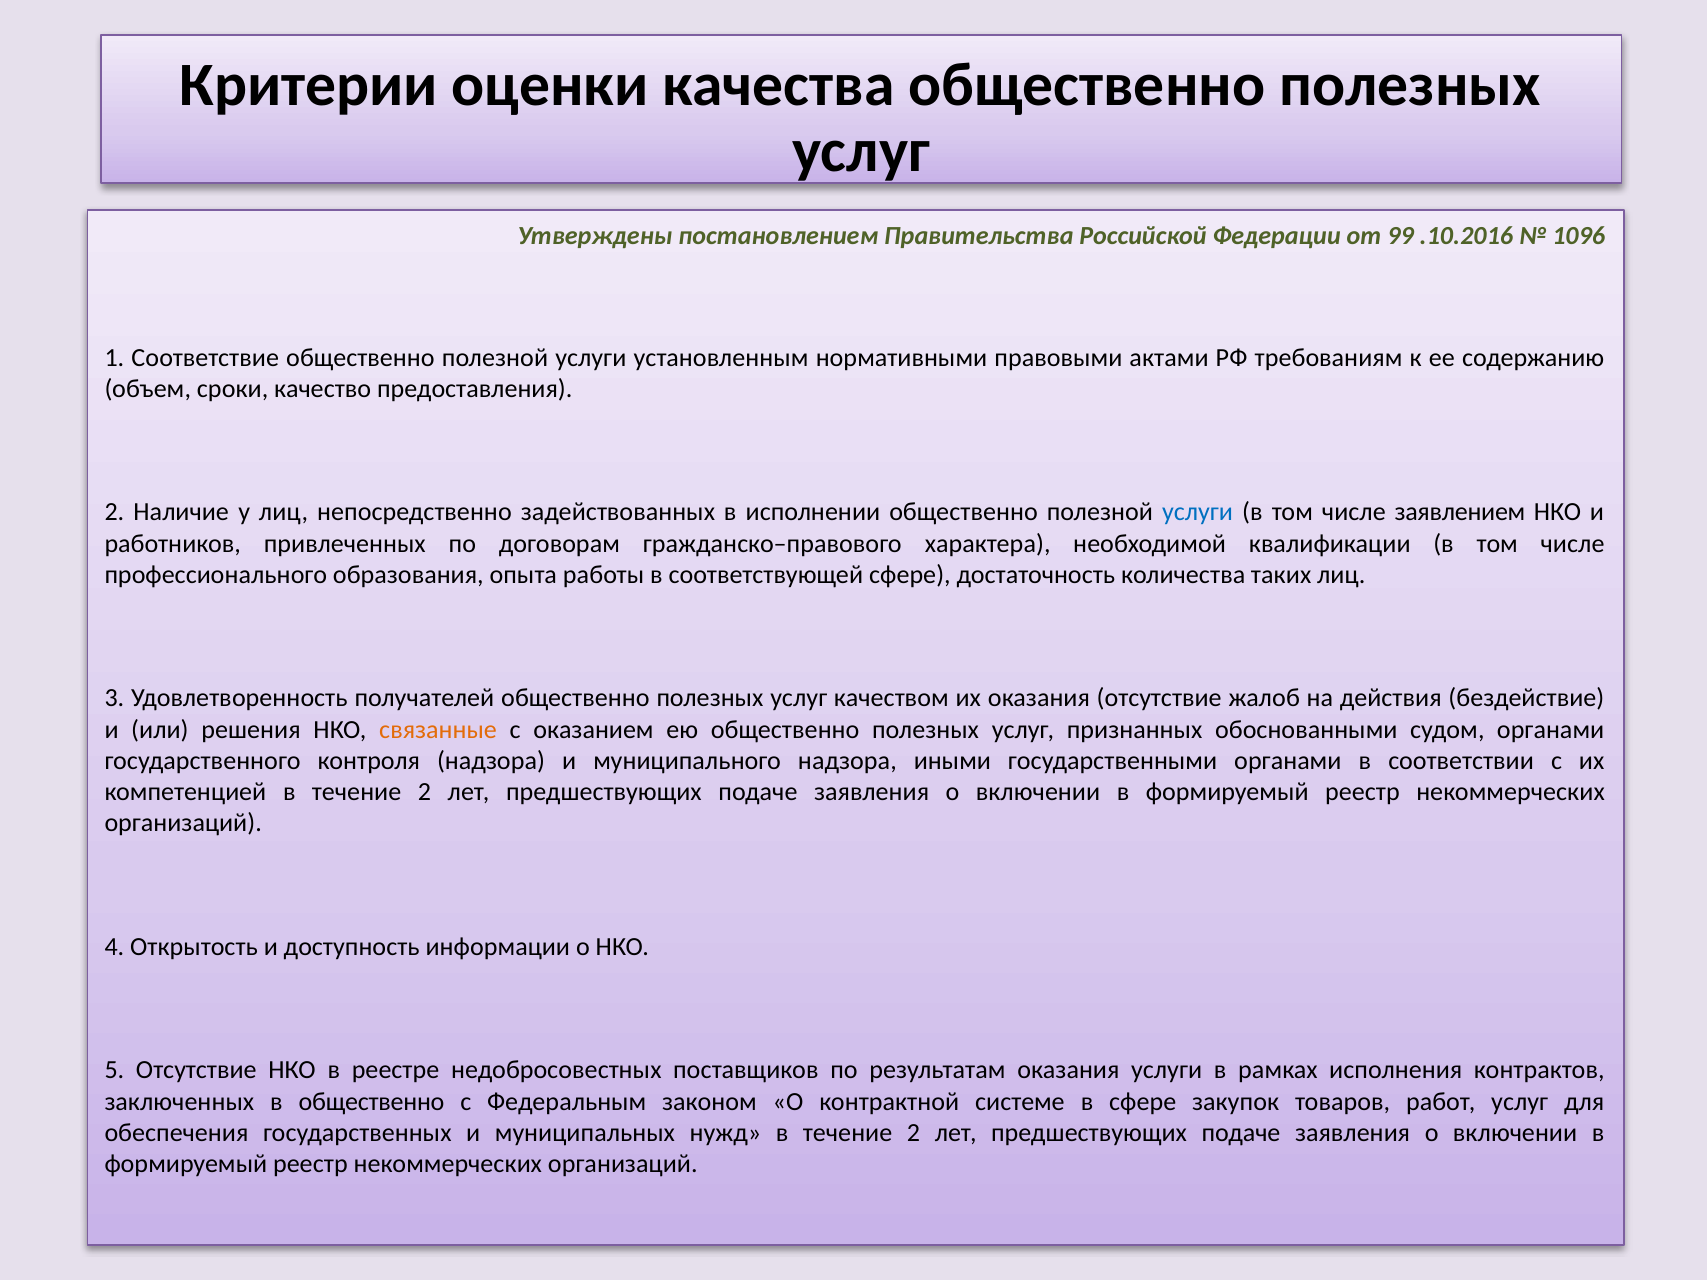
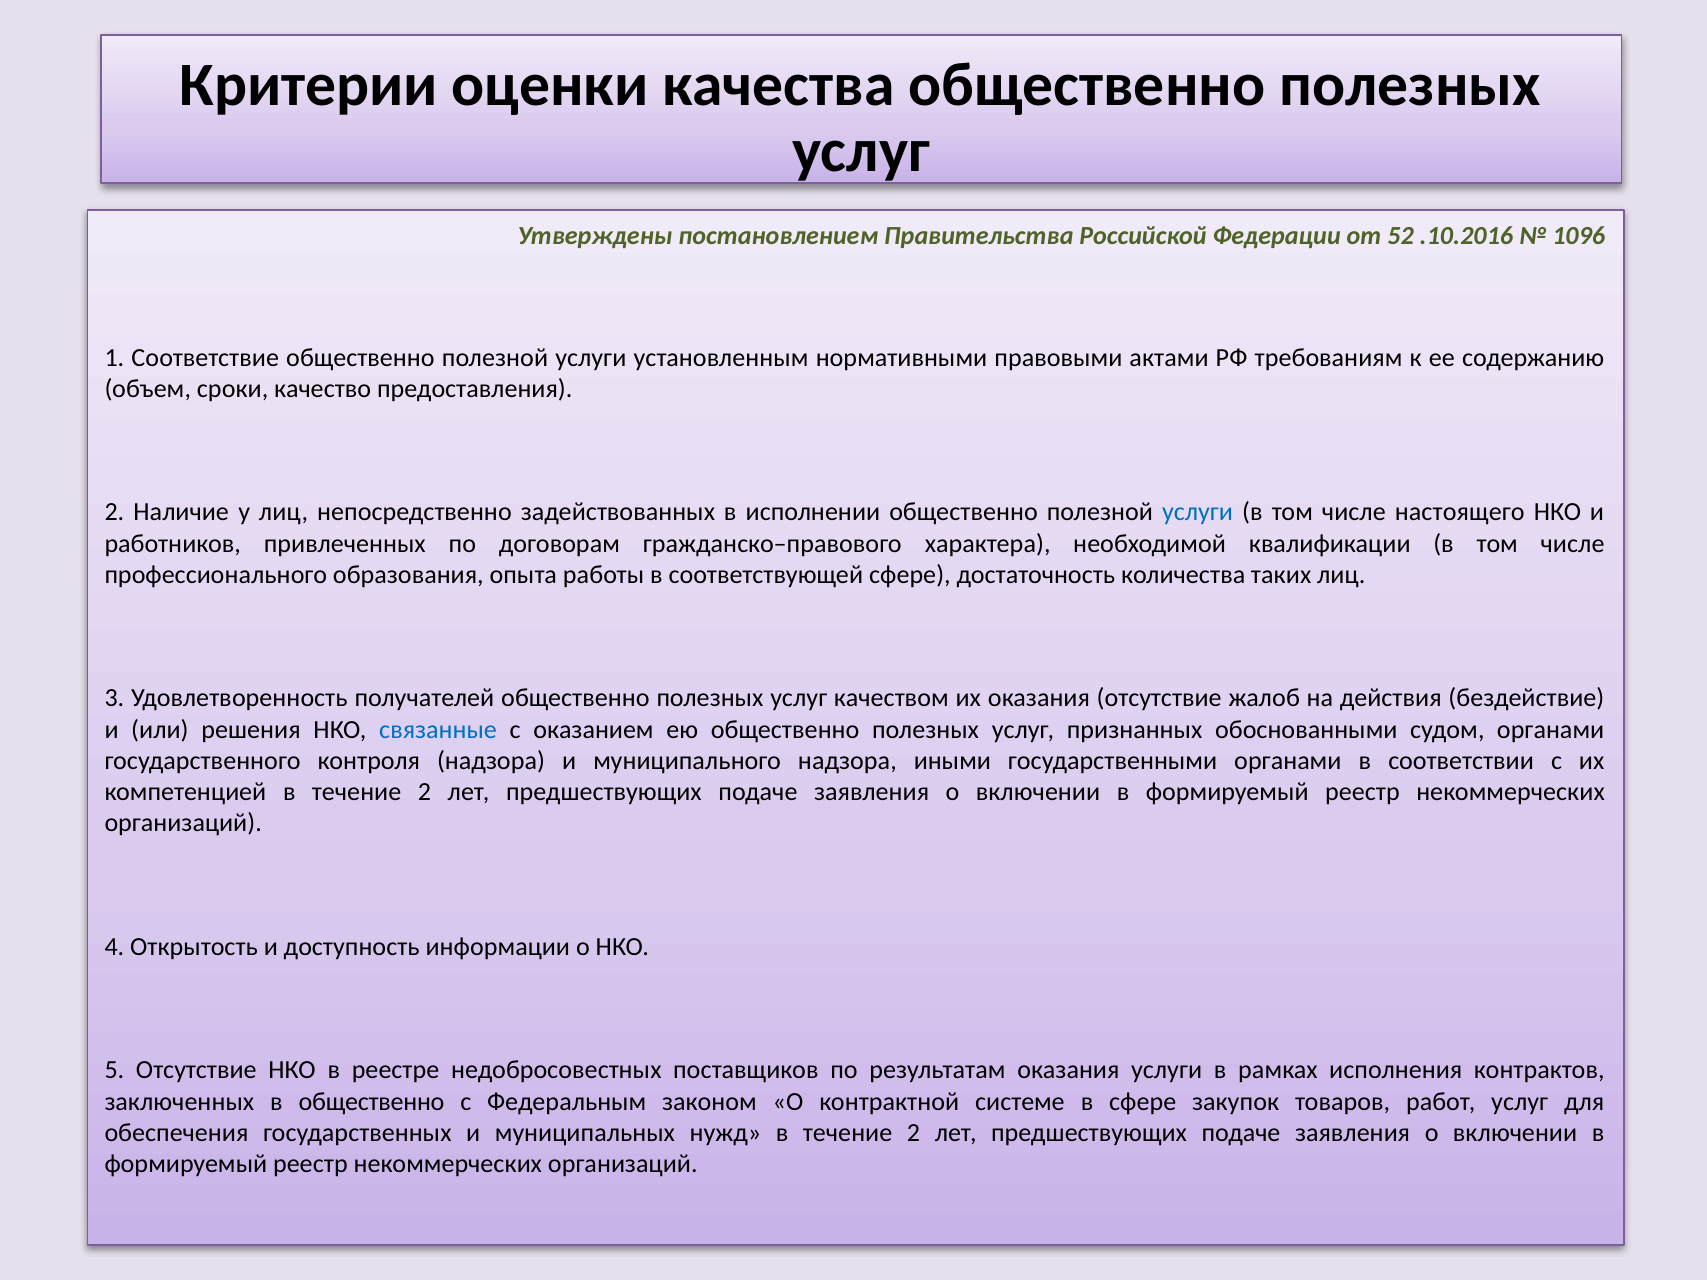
99: 99 -> 52 (1401, 236)
заявлением: заявлением -> настоящего (1460, 512)
связанные colour: orange -> blue (438, 730)
